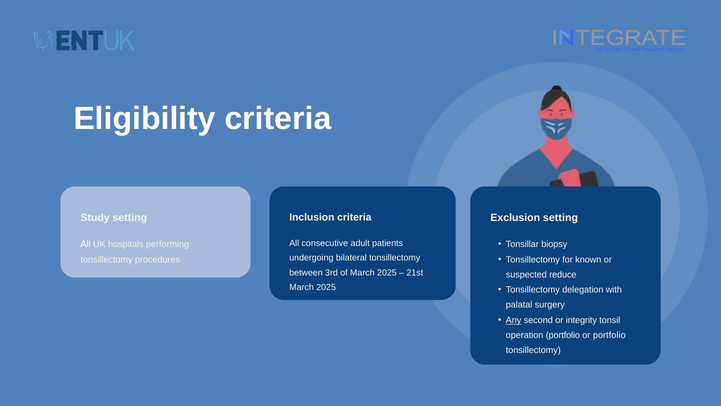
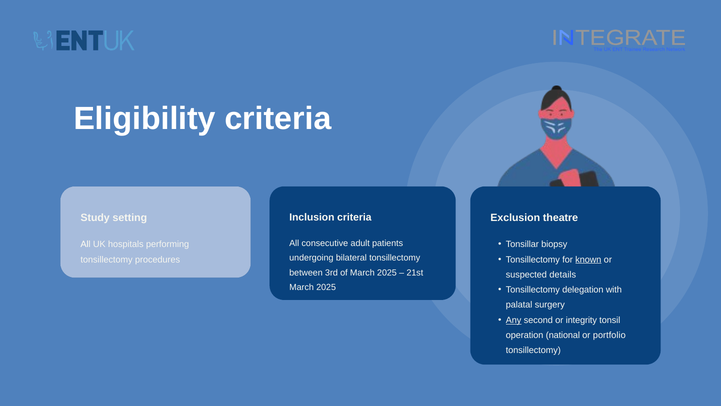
Exclusion setting: setting -> theatre (561, 218)
known underline: none -> present (588, 259)
reduce: reduce -> details (563, 274)
operation portfolio: portfolio -> national (563, 335)
